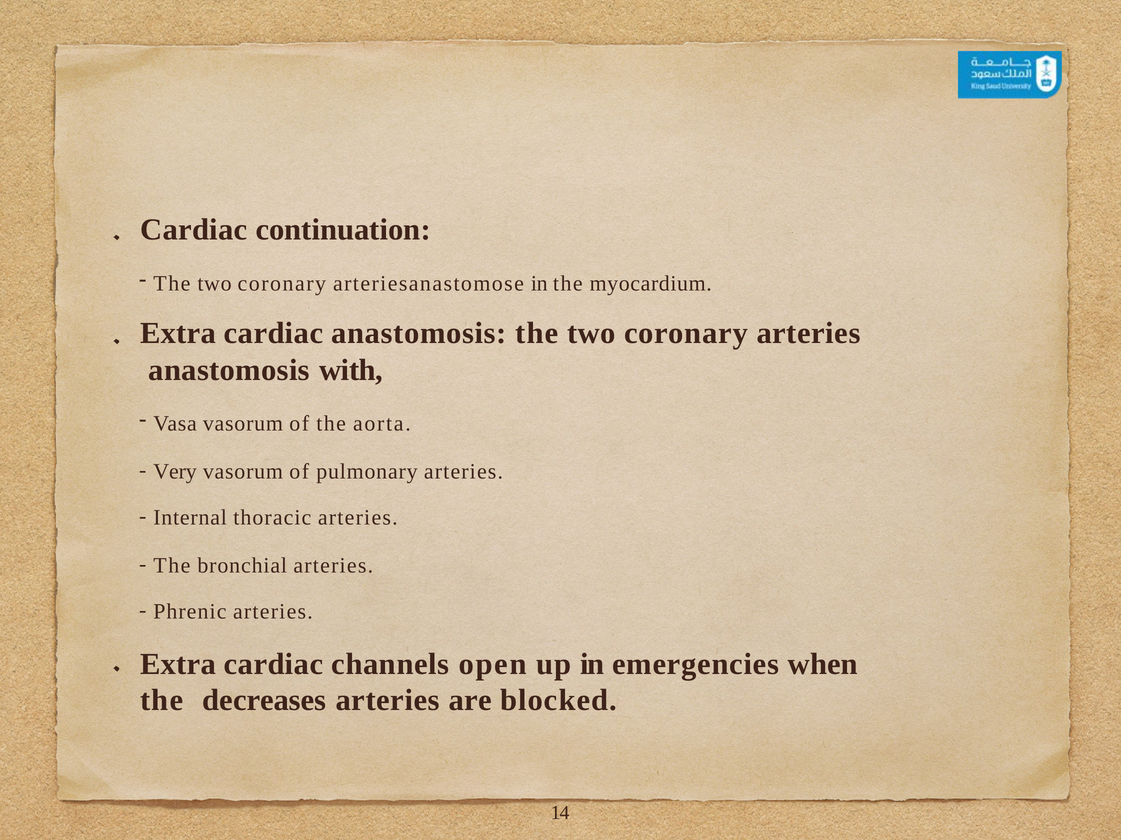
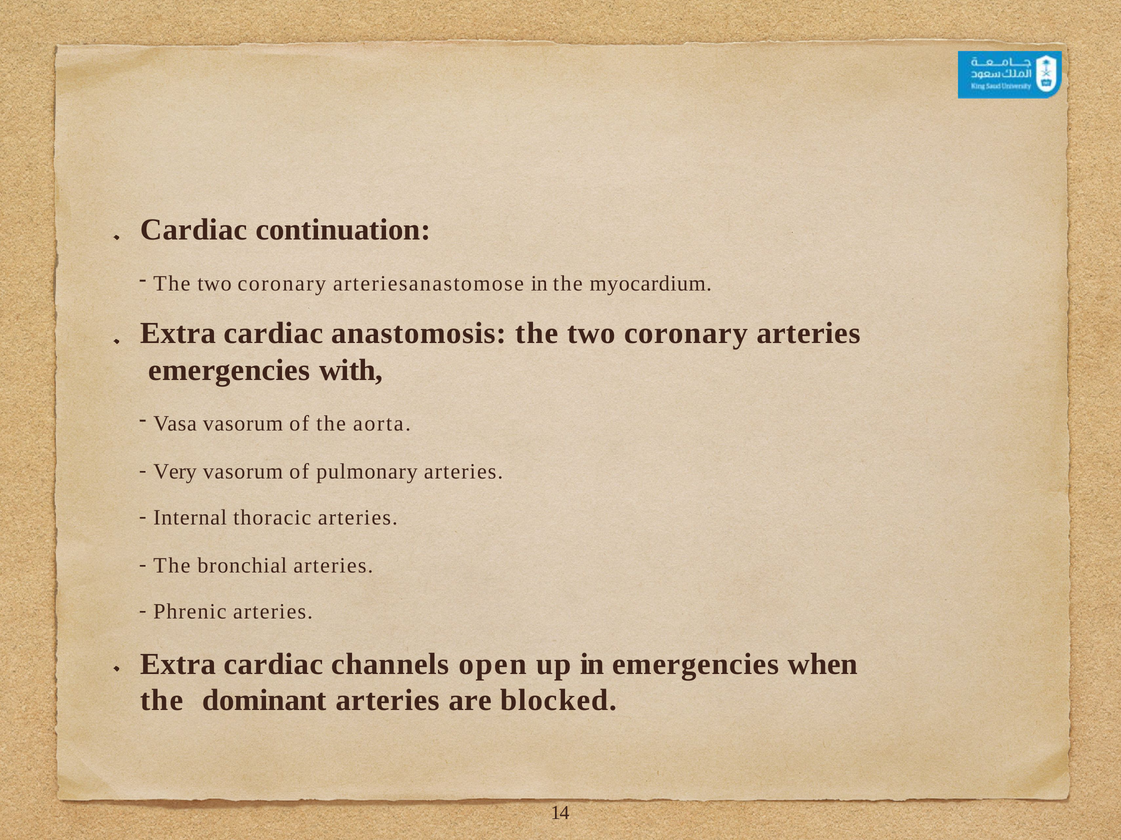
anastomosis: anastomosis -> emergencies (229, 371)
decreases: decreases -> dominant (265, 701)
